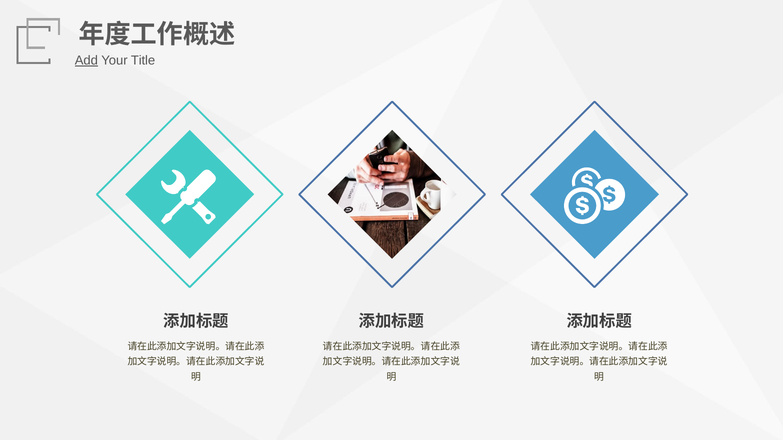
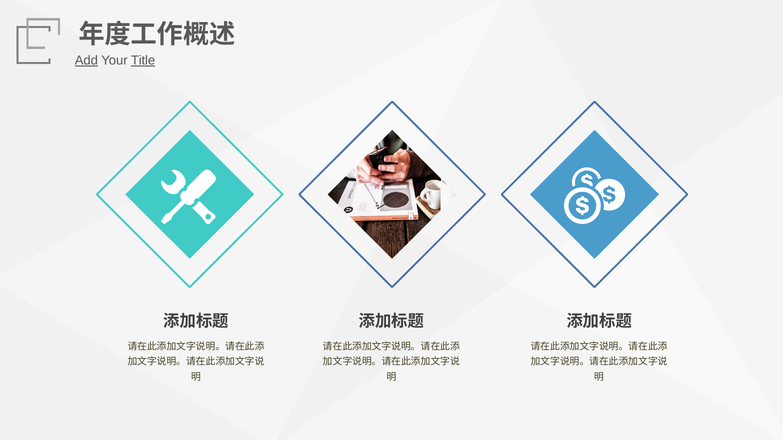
Title underline: none -> present (143, 60)
